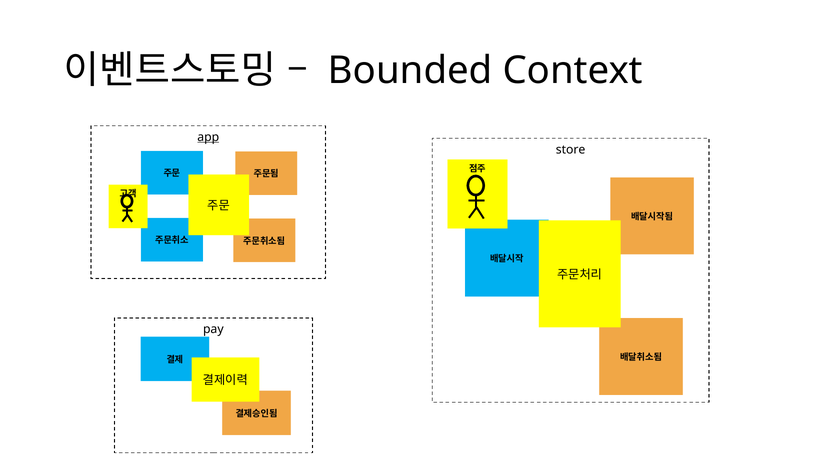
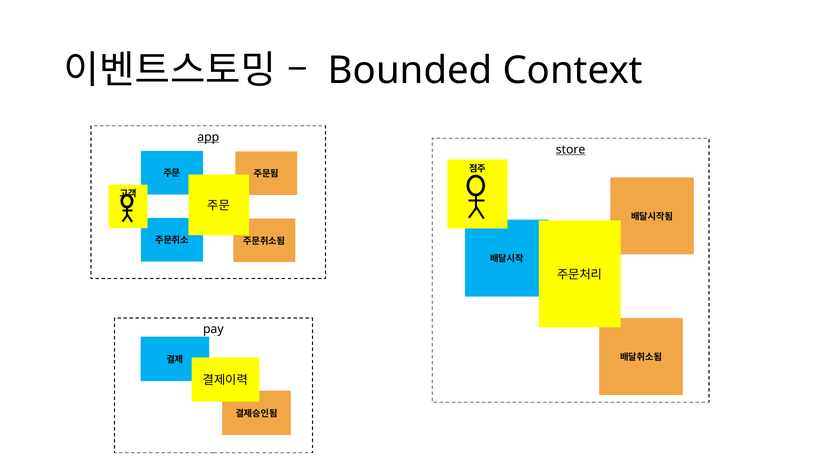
store underline: none -> present (571, 150)
